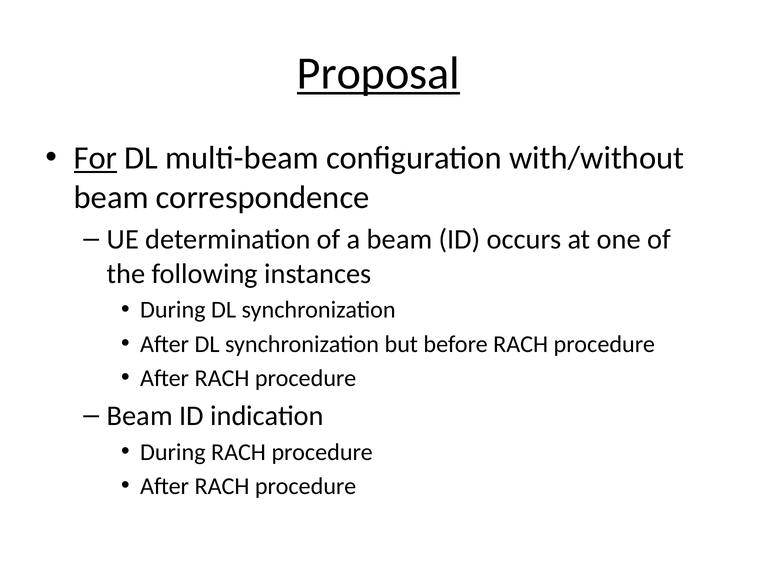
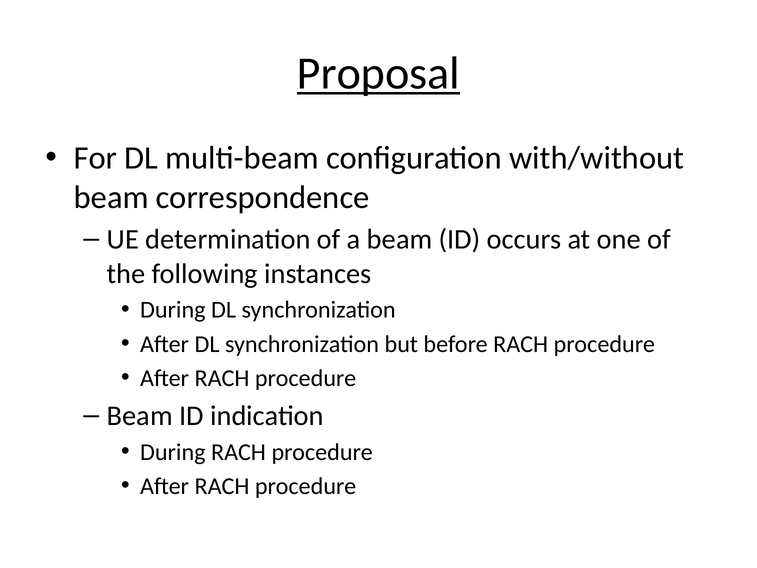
For underline: present -> none (95, 158)
